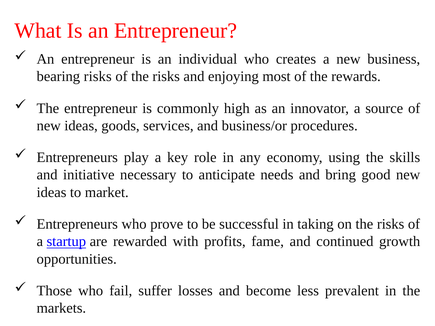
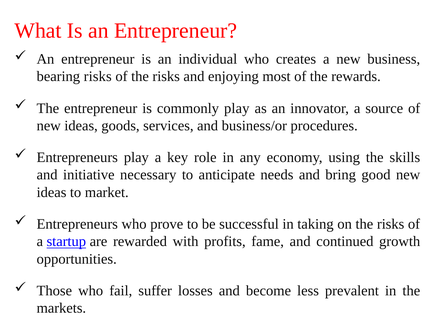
commonly high: high -> play (237, 108)
